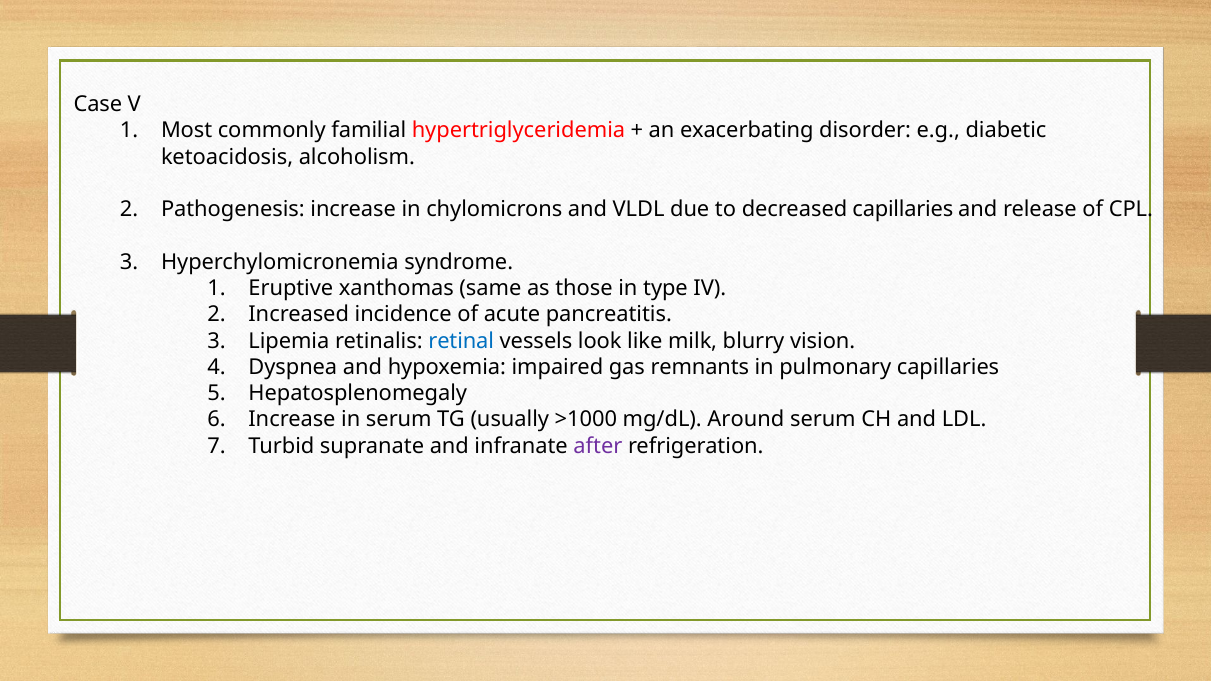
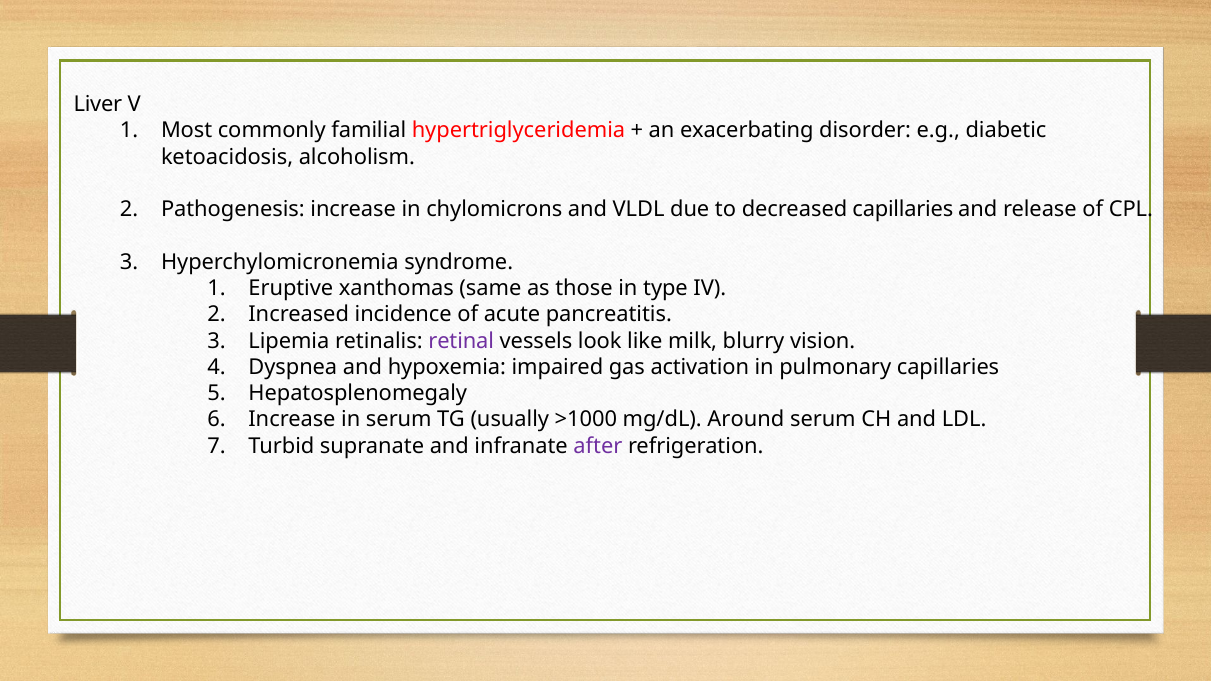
Case: Case -> Liver (98, 104)
retinal colour: blue -> purple (461, 341)
remnants: remnants -> activation (700, 367)
